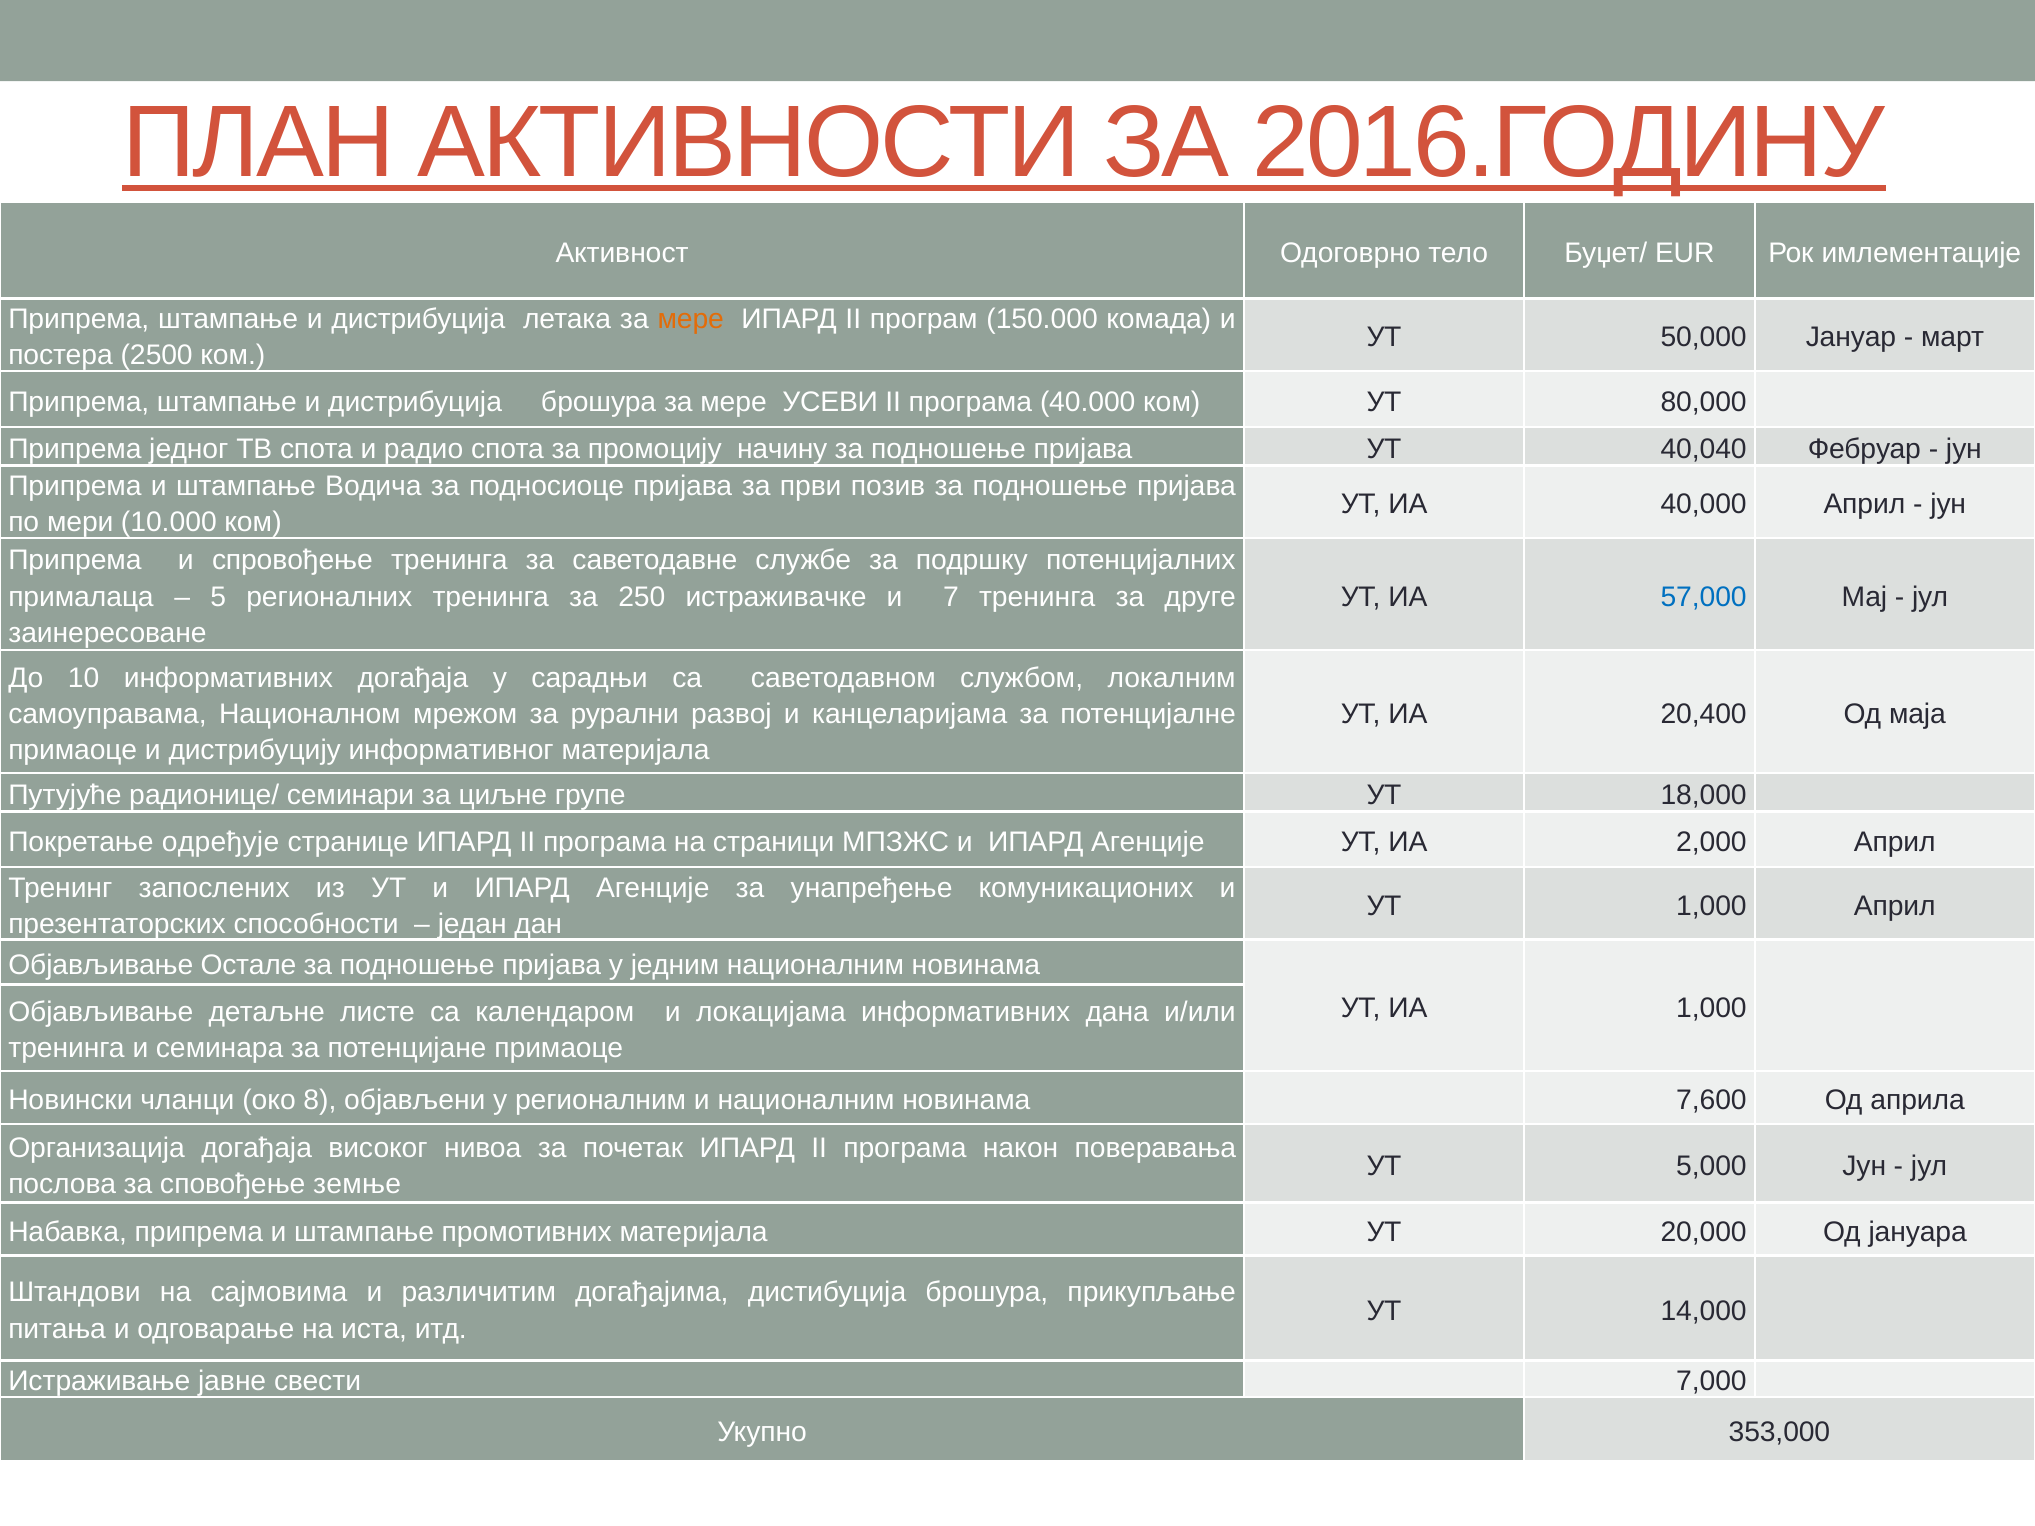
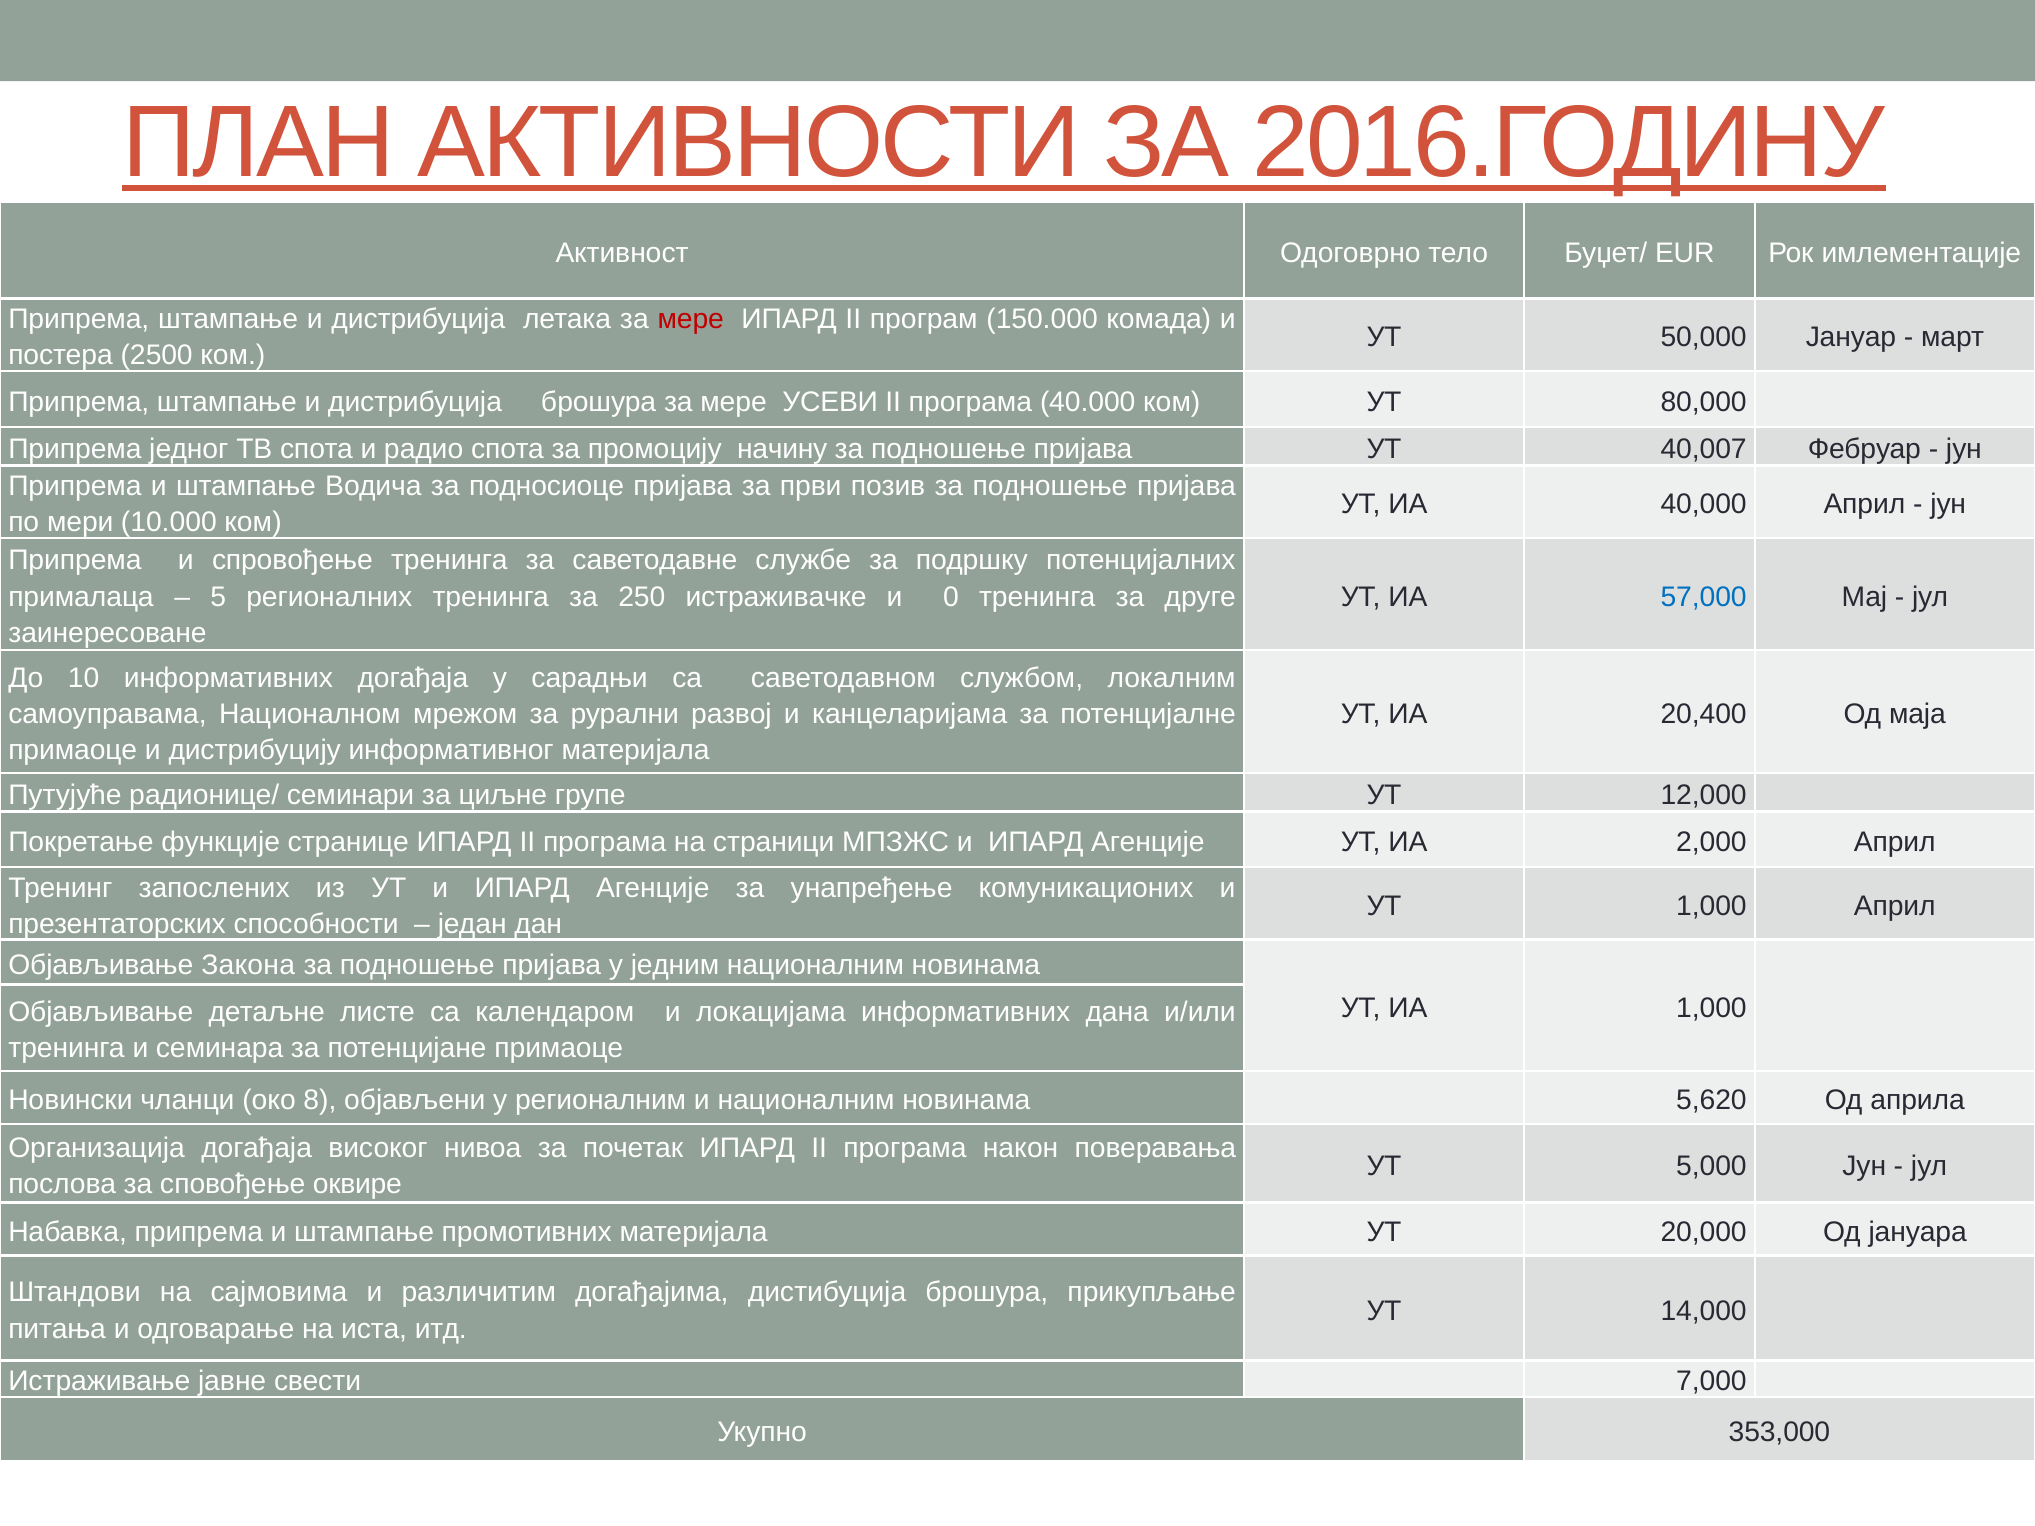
мере colour: orange -> red (691, 319)
40,040: 40,040 -> 40,007 (1704, 449)
7: 7 -> 0 (951, 597)
18,000: 18,000 -> 12,000 (1704, 795)
одређује: одређује -> функције (221, 842)
Остале: Остале -> Закона (248, 965)
7,600: 7,600 -> 5,620 (1711, 1100)
земње: земње -> оквире (357, 1184)
